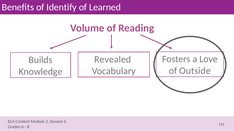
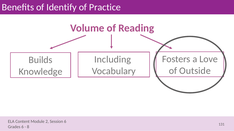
Learned: Learned -> Practice (105, 7)
Revealed: Revealed -> Including (113, 60)
